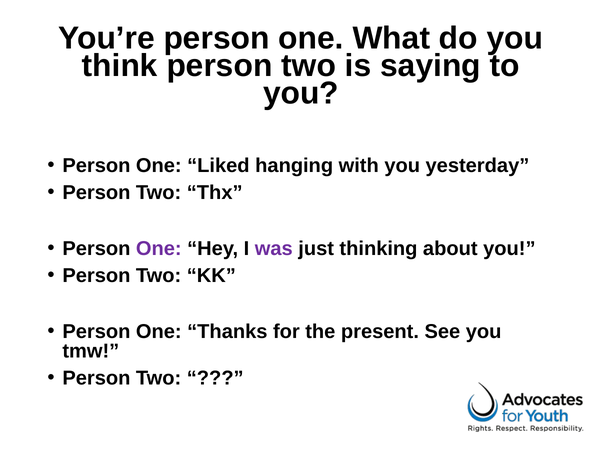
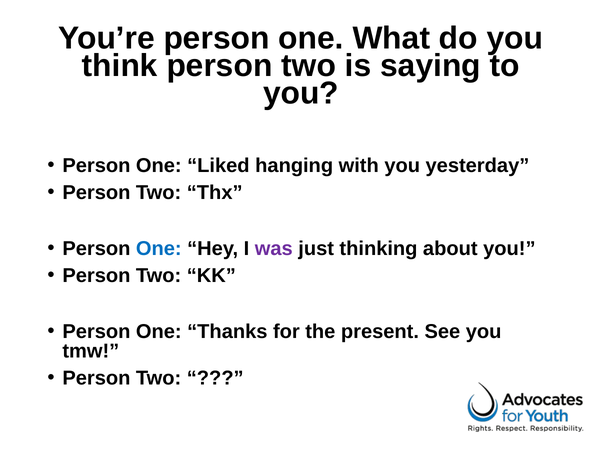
One colour: purple -> blue (159, 249)
